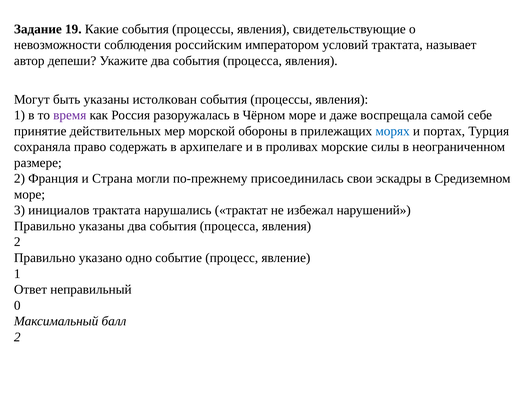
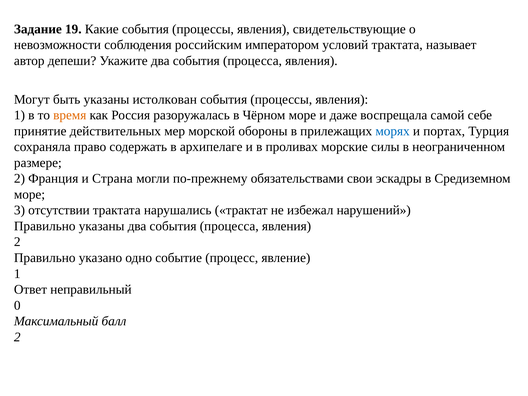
время colour: purple -> orange (70, 115)
присоединилась: присоединилась -> обязательствами (297, 179)
инициалов: инициалов -> отсутствии (59, 210)
